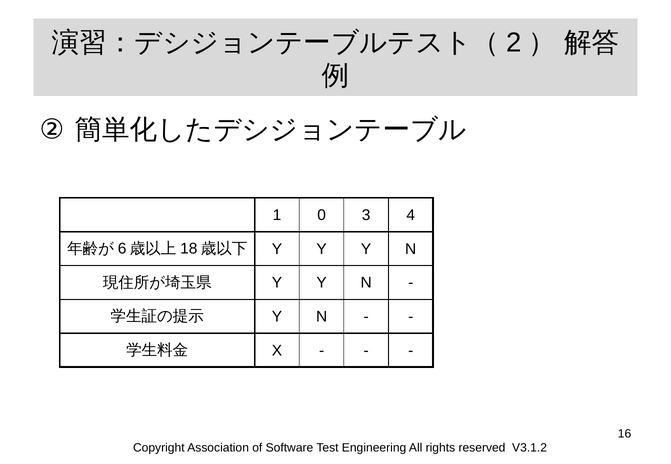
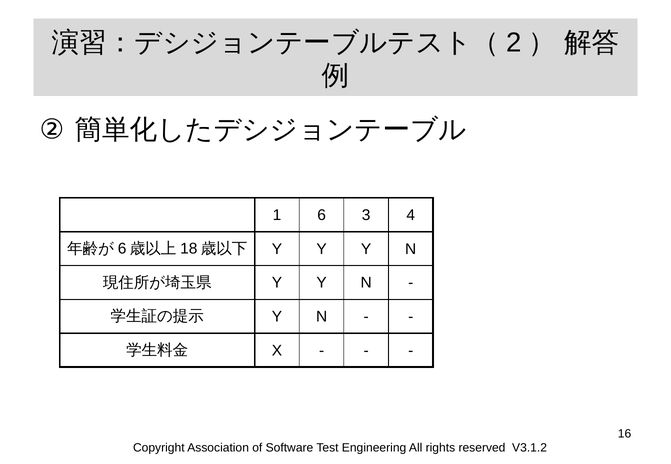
0: 0 -> 6 (322, 215)
